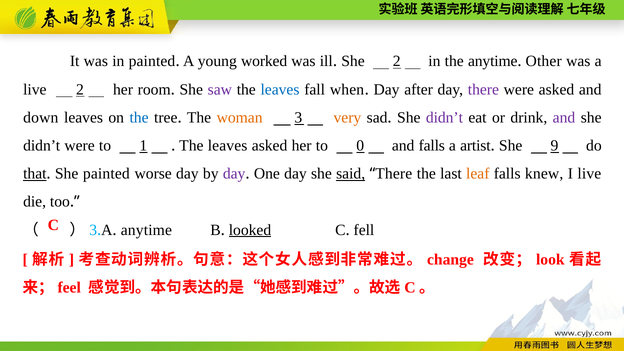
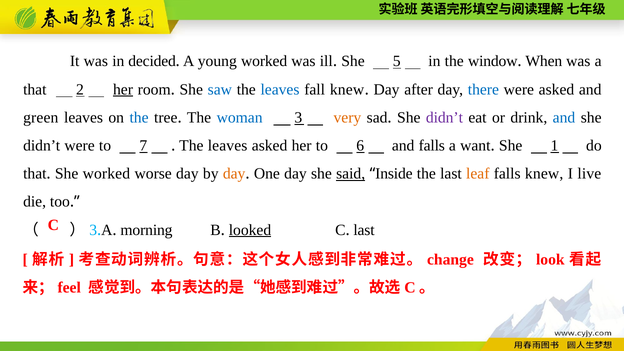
in painted: painted -> decided (152, 61)
She 2: 2 -> 5 (397, 61)
the anytime: anytime -> window (493, 61)
Other: Other -> When (544, 61)
live: live -> that (35, 89)
her underline: none -> present (123, 89)
saw colour: purple -> blue (220, 89)
fall when: when -> knew (347, 89)
there colour: purple -> blue (483, 89)
down: down -> green (41, 117)
woman colour: orange -> blue (240, 117)
and colour: purple -> blue (564, 117)
1: 1 -> 7 (143, 146)
0: 0 -> 6 (360, 146)
artist: artist -> want (475, 146)
9: 9 -> 1 (554, 146)
that underline: present -> none (35, 174)
She painted: painted -> worked (106, 174)
day colour: purple -> orange (234, 174)
There: There -> Inside (394, 174)
anytime: anytime -> morning (147, 230)
fell: fell -> last (364, 230)
